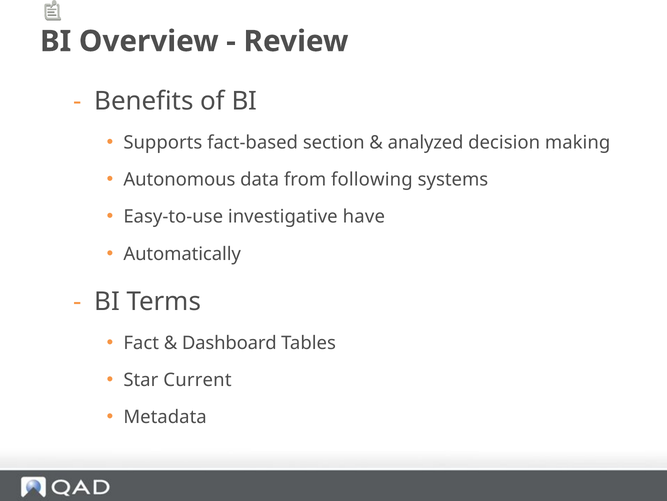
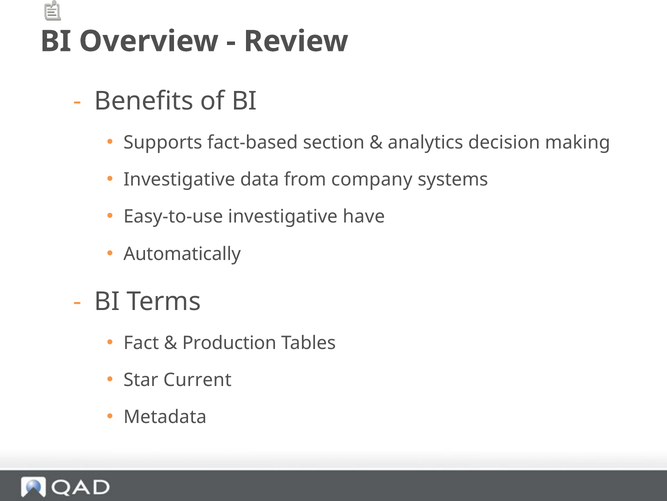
analyzed: analyzed -> analytics (426, 142)
Autonomous: Autonomous -> Investigative (179, 179)
following: following -> company (372, 179)
Dashboard: Dashboard -> Production (229, 342)
